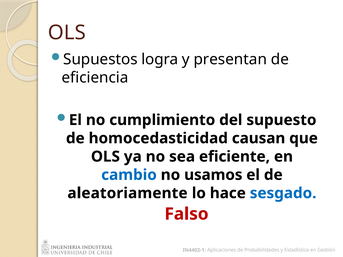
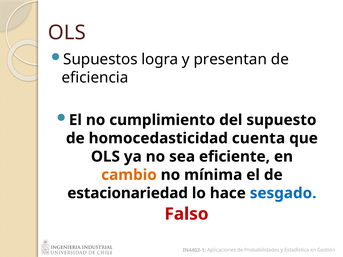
causan: causan -> cuenta (258, 138)
cambio colour: blue -> orange (129, 175)
usamos: usamos -> mínima (213, 175)
aleatoriamente: aleatoriamente -> estacionariedad (128, 193)
